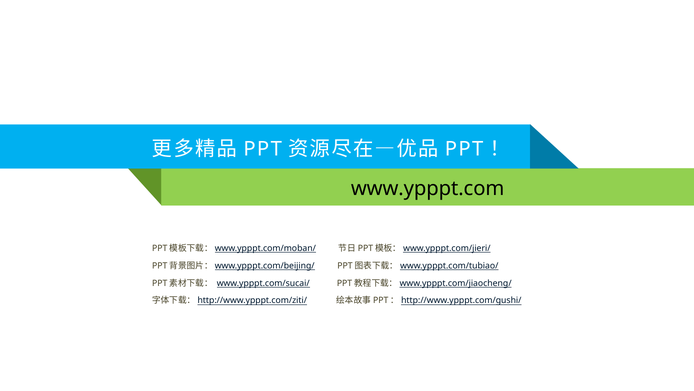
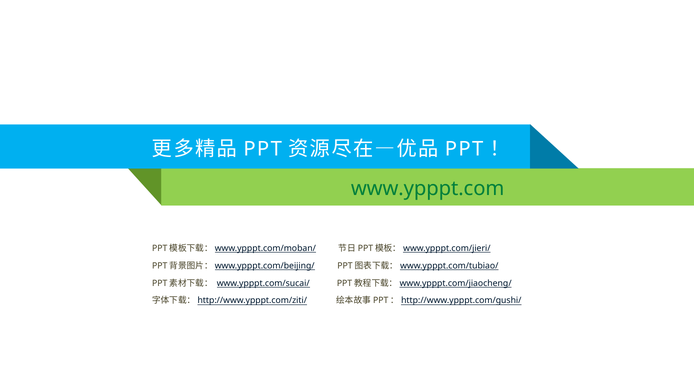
www.ypppt.com colour: black -> green (428, 188)
